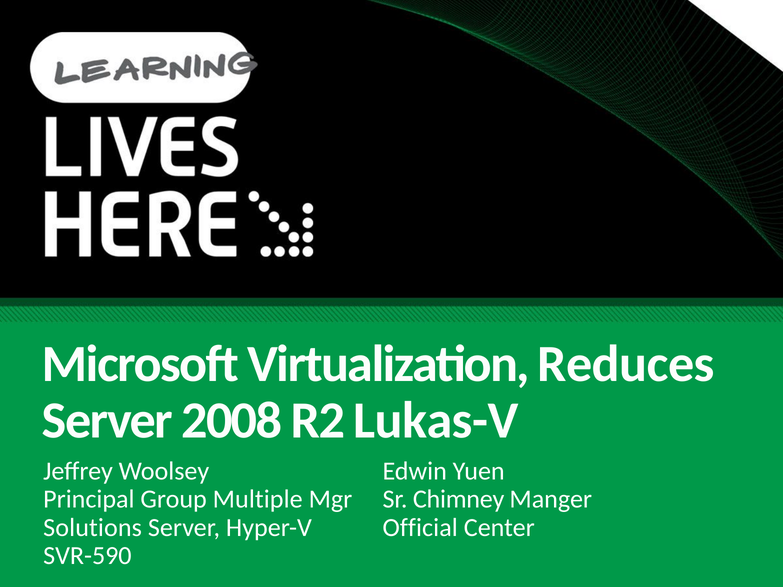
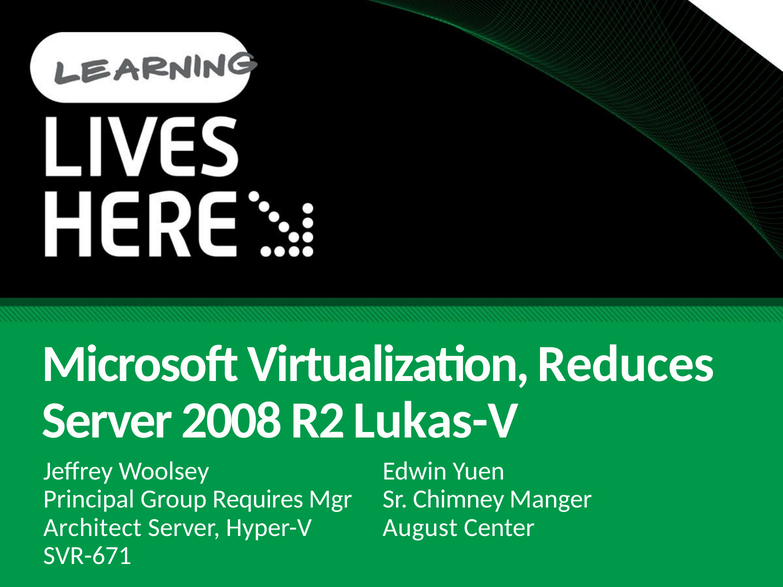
Multiple: Multiple -> Requires (258, 500)
Solutions: Solutions -> Architect (92, 528)
Official: Official -> August (420, 528)
SVR-590: SVR-590 -> SVR-671 (87, 556)
